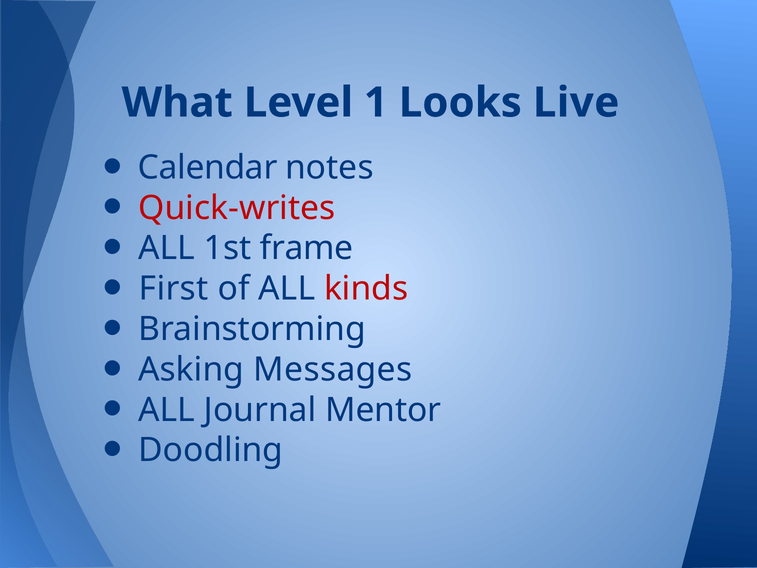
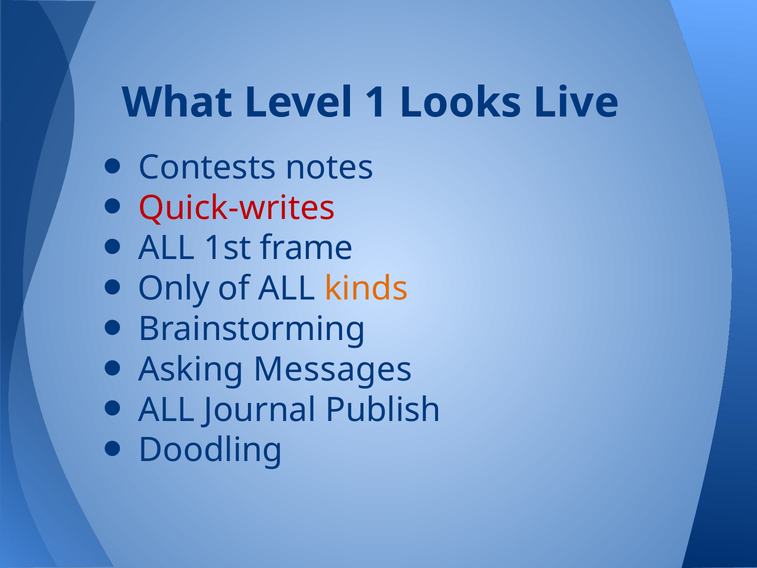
Calendar: Calendar -> Contests (207, 167)
First: First -> Only (174, 289)
kinds colour: red -> orange (366, 289)
Mentor: Mentor -> Publish (383, 410)
